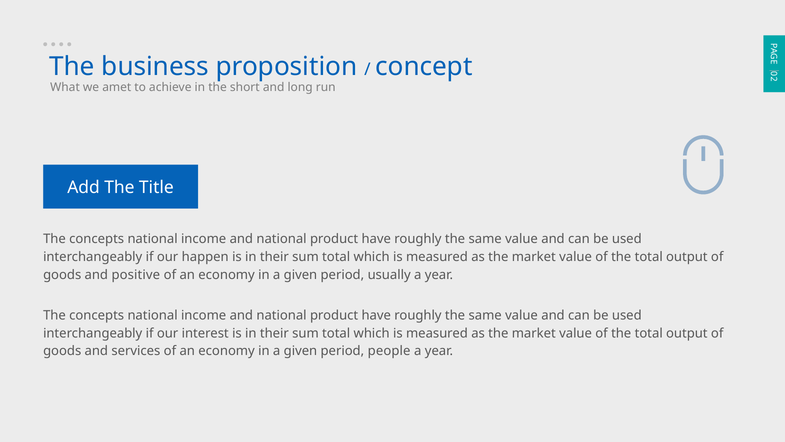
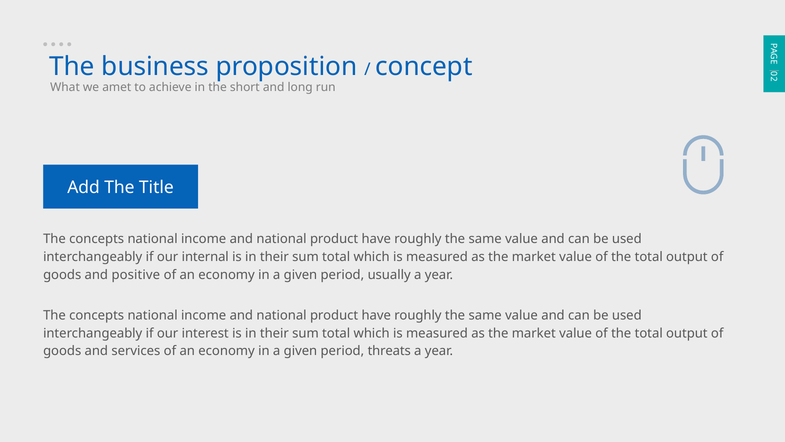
happen: happen -> internal (205, 257)
people: people -> threats (389, 351)
